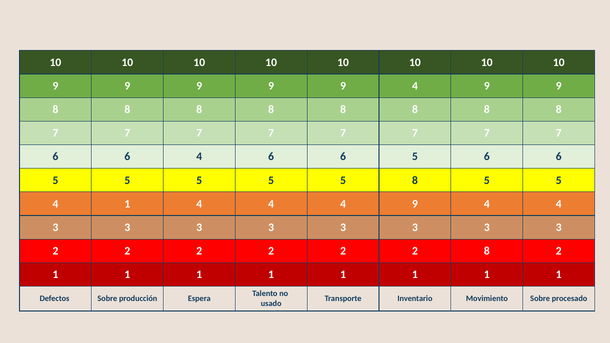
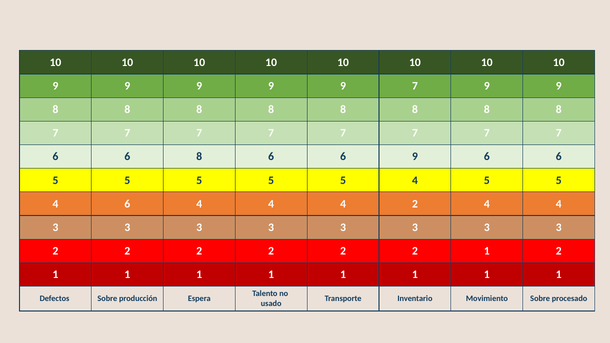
9 9 4: 4 -> 7 (415, 86)
6 4: 4 -> 8 (199, 157)
5: 5 -> 9 (415, 157)
5 5 5 8: 8 -> 4 (415, 180)
4 1: 1 -> 6 (127, 204)
4 4 9: 9 -> 2 (415, 204)
2 2 8: 8 -> 1 (487, 251)
